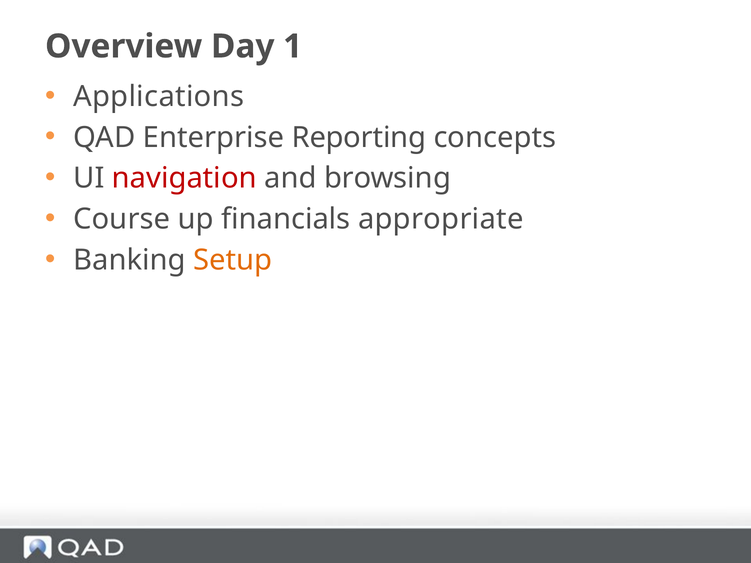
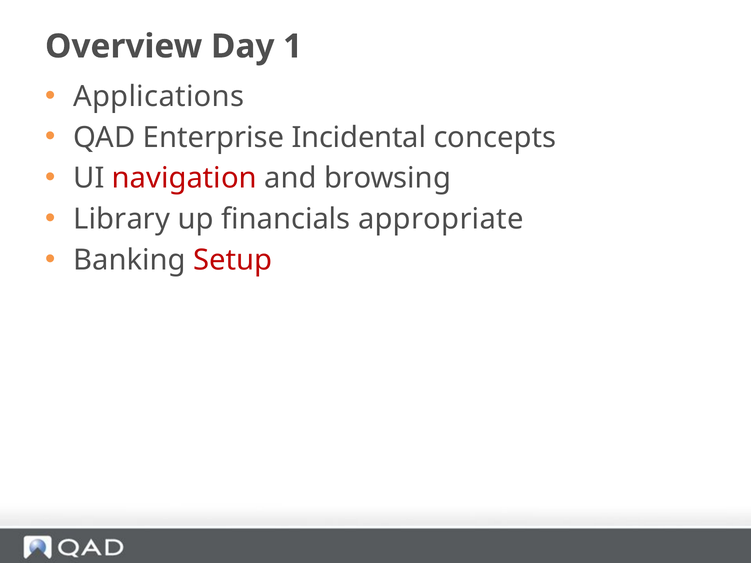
Reporting: Reporting -> Incidental (359, 137)
Course: Course -> Library (122, 219)
Setup colour: orange -> red (233, 260)
